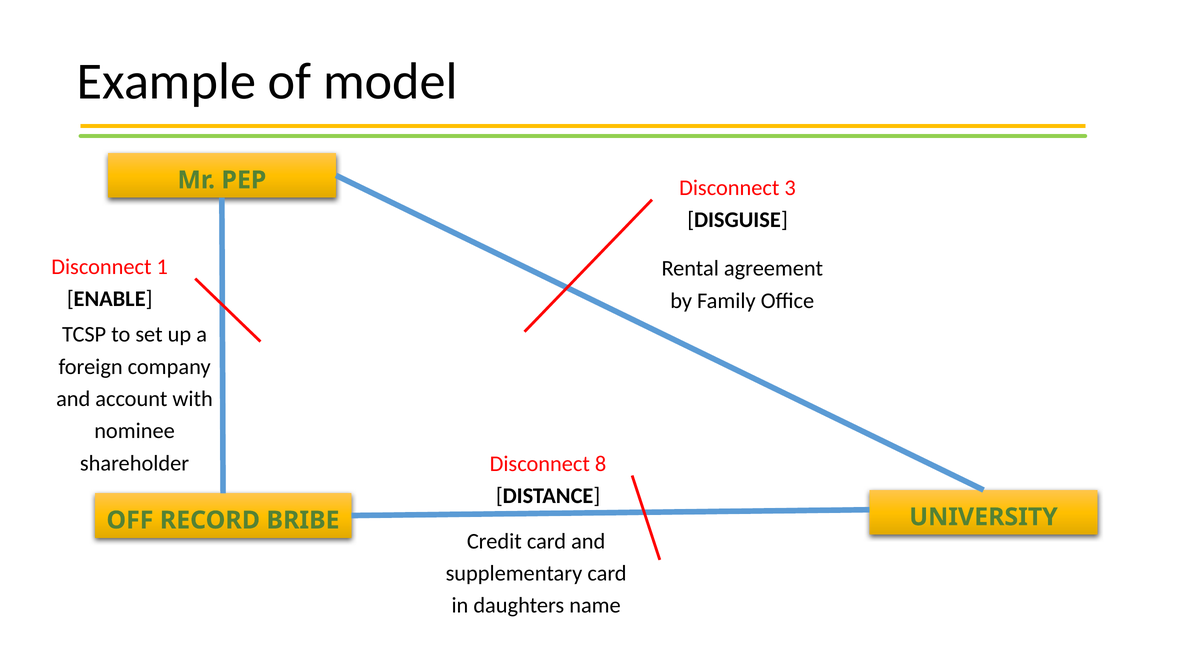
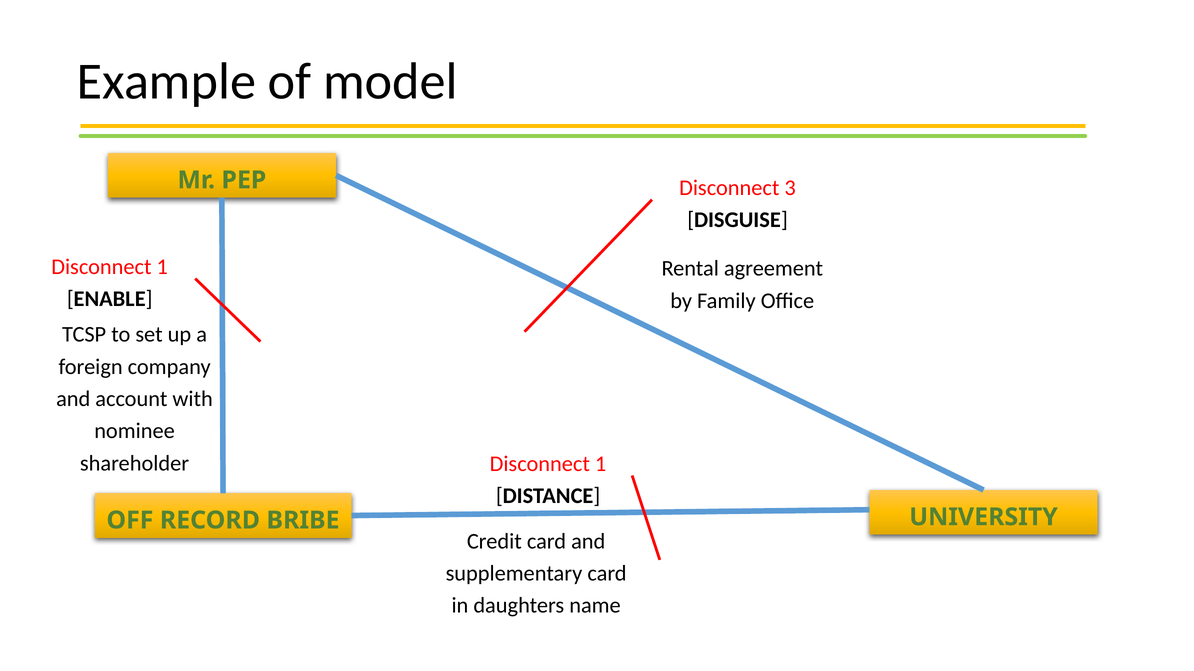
8: 8 -> 1 (601, 464)
